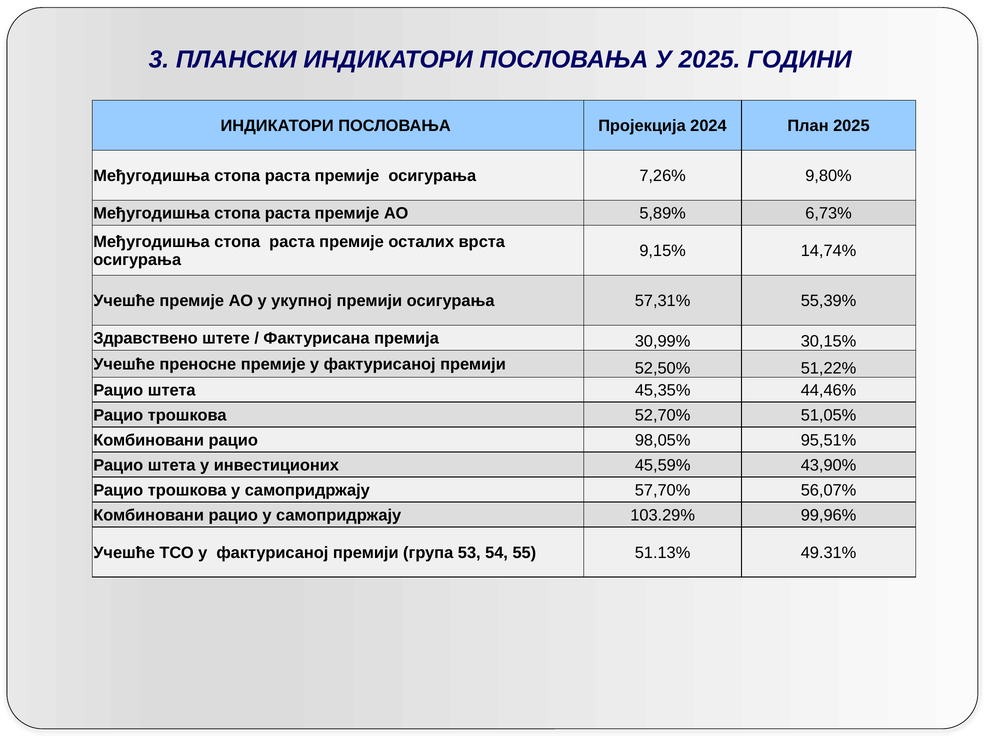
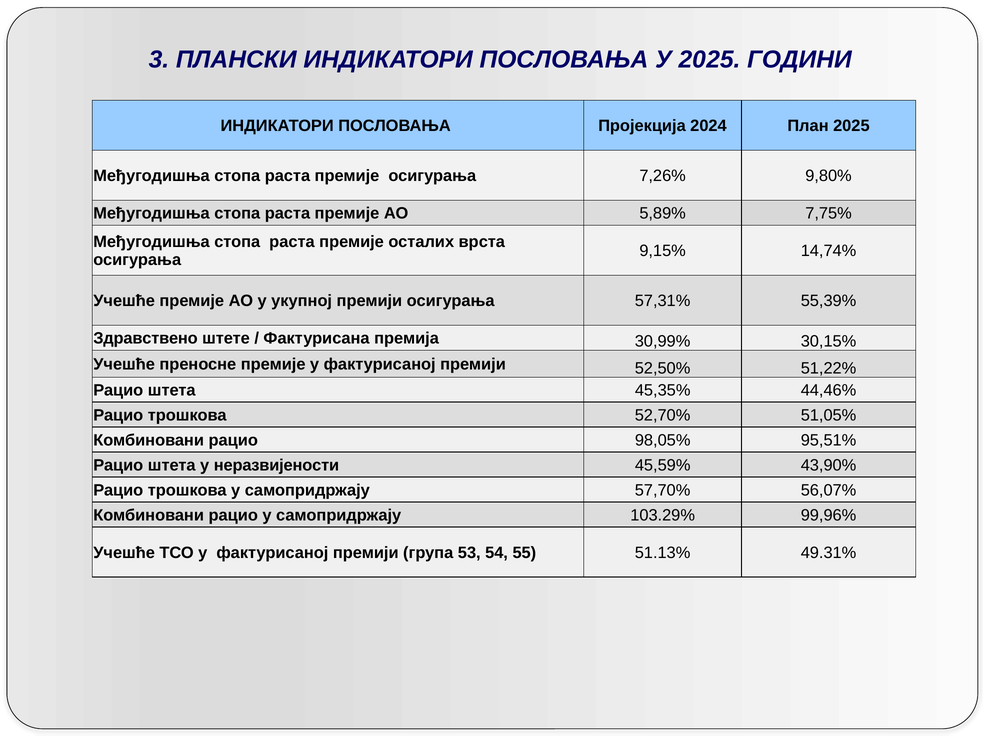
6,73%: 6,73% -> 7,75% (829, 213)
инвестиционих: инвестиционих -> неразвијености (276, 465)
